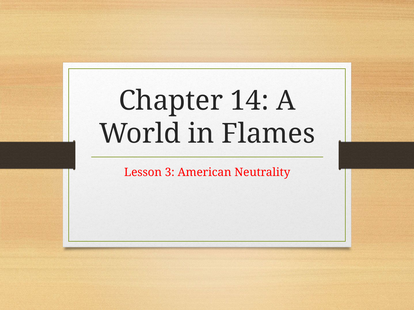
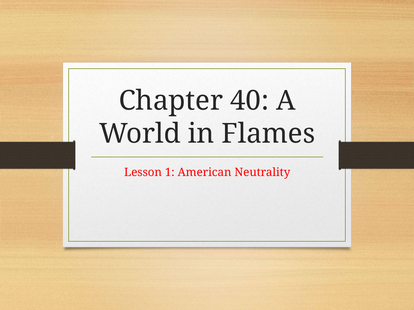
14: 14 -> 40 (250, 101)
3: 3 -> 1 (170, 173)
